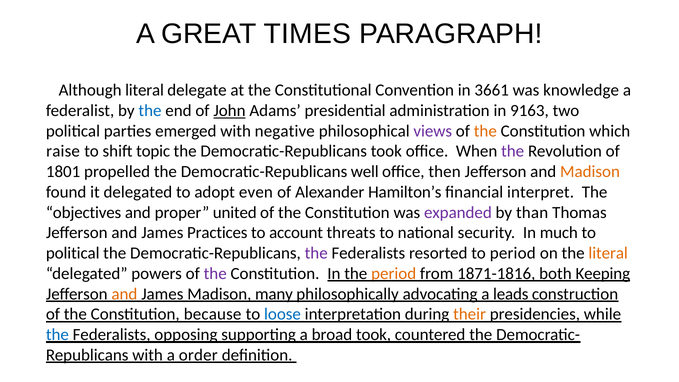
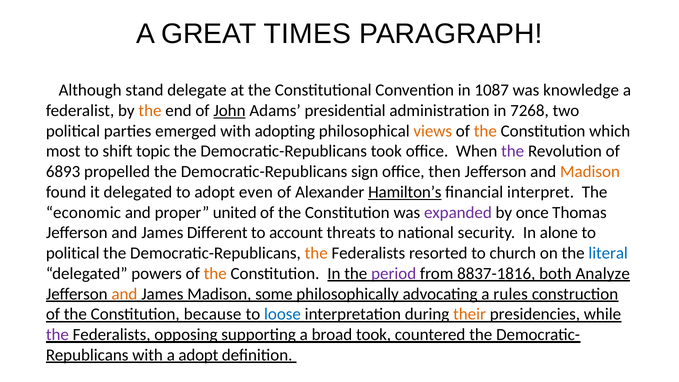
Although literal: literal -> stand (144, 90)
3661: 3661 -> 1087 (492, 90)
the colour: blue -> orange (150, 111)
9163: 9163 -> 7268 (529, 111)
negative: negative -> adopting (285, 131)
views colour: purple -> orange (433, 131)
raise: raise -> most (63, 151)
1801: 1801 -> 6893 (63, 172)
well: well -> sign (365, 172)
Hamilton’s underline: none -> present (405, 192)
objectives: objectives -> economic (83, 212)
than: than -> once (532, 212)
Practices: Practices -> Different (217, 233)
much: much -> alone (559, 233)
the colour: purple -> orange (316, 253)
to period: period -> church (513, 253)
literal colour: orange -> blue (608, 253)
the colour: purple -> orange (215, 274)
period colour: orange -> purple (394, 274)
1871-1816: 1871-1816 -> 8837-1816 (496, 274)
Keeping: Keeping -> Analyze (603, 274)
many: many -> some (274, 294)
leads: leads -> rules (511, 294)
the colour: blue -> purple (57, 335)
a order: order -> adopt (198, 355)
